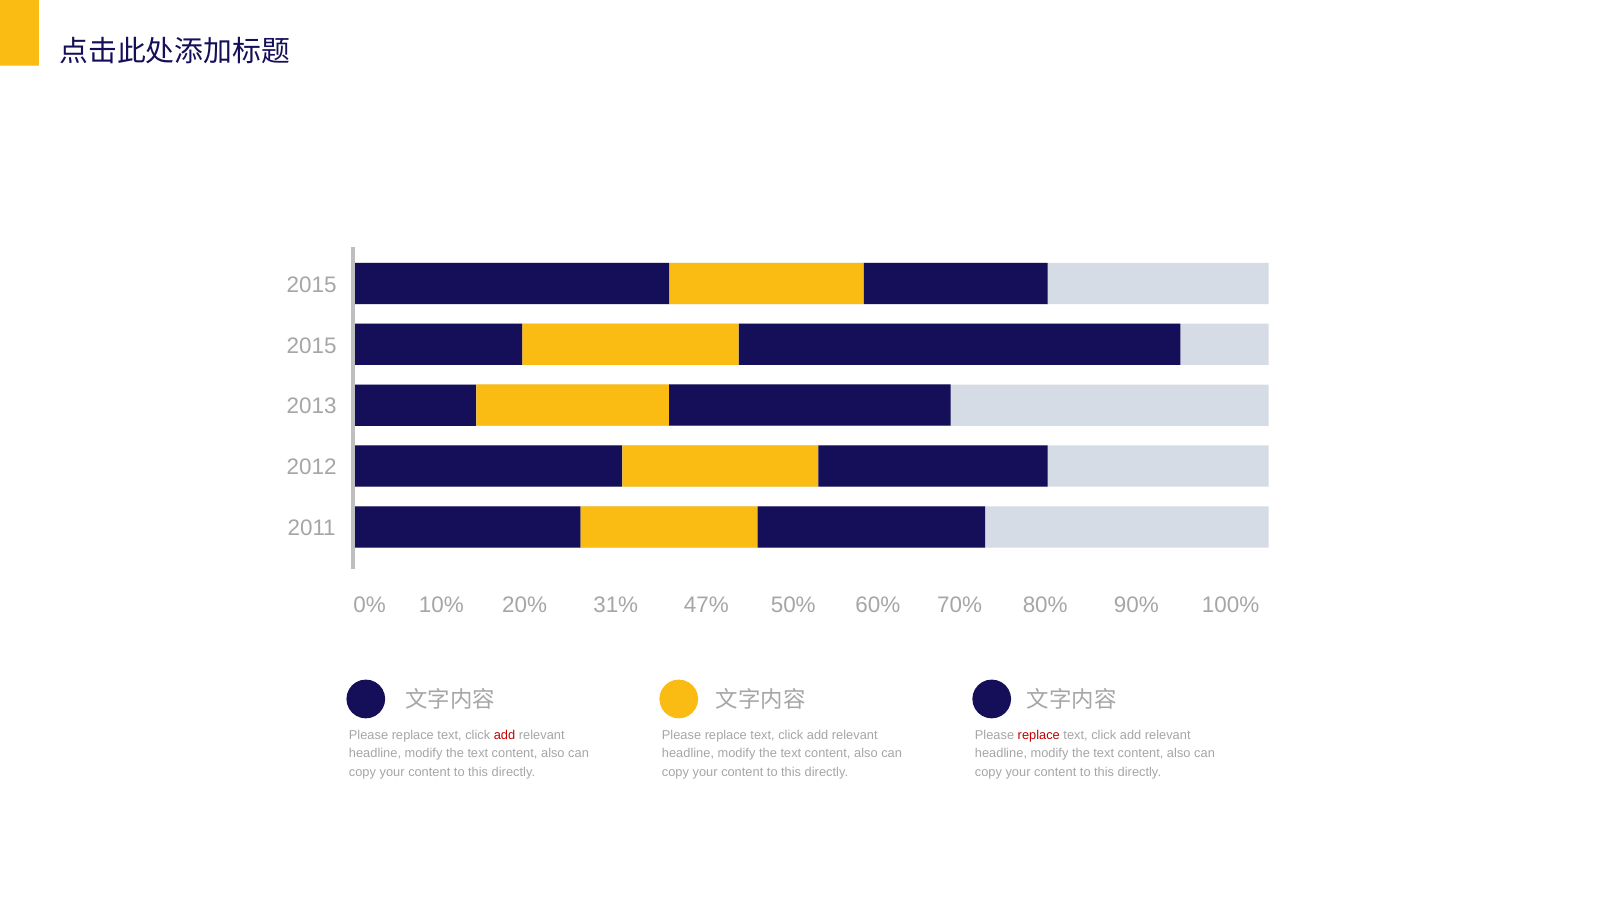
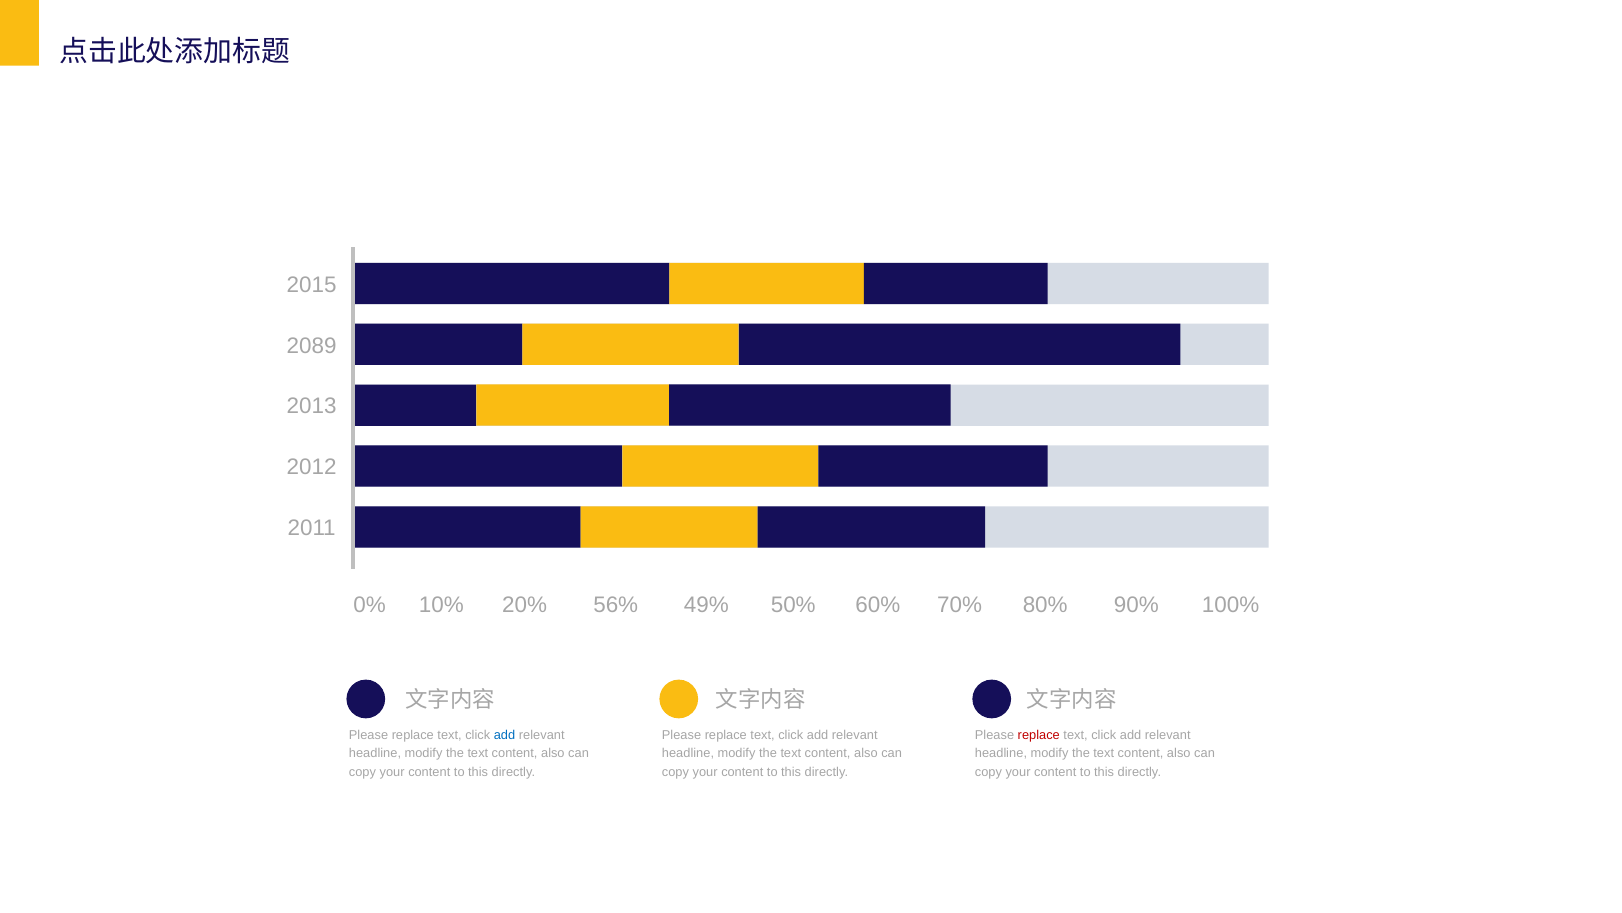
2015: 2015 -> 2089 (312, 346)
31%: 31% -> 56% (616, 605)
47%: 47% -> 49% (706, 605)
add colour: red -> blue (505, 735)
